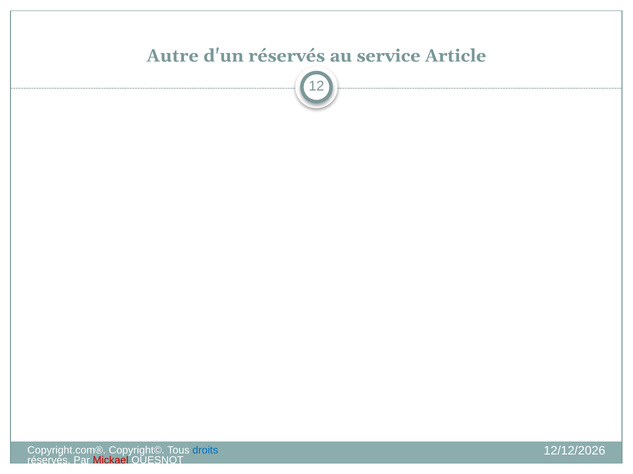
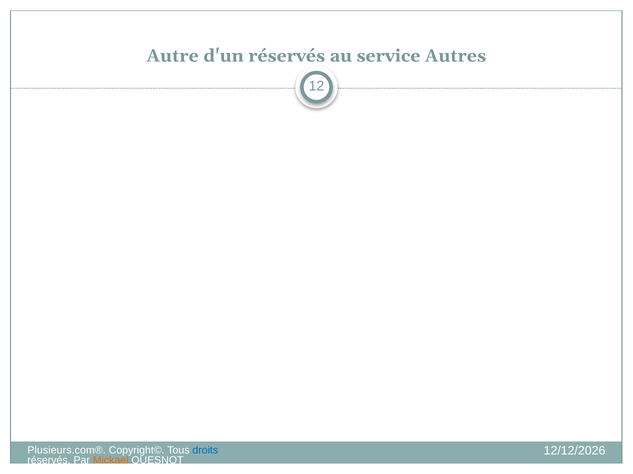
Article: Article -> Autres (456, 56)
Copyright.com®: Copyright.com® -> Plusieurs.com® (67, 451)
Mickael colour: red -> orange (111, 461)
